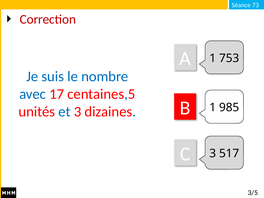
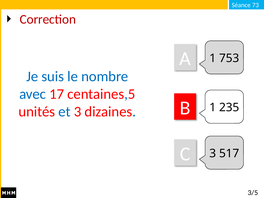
985: 985 -> 235 (229, 107)
